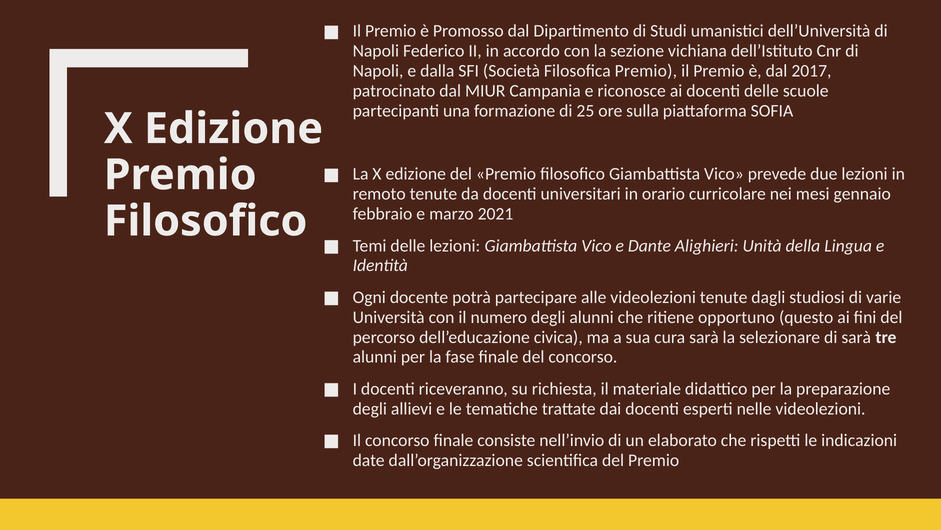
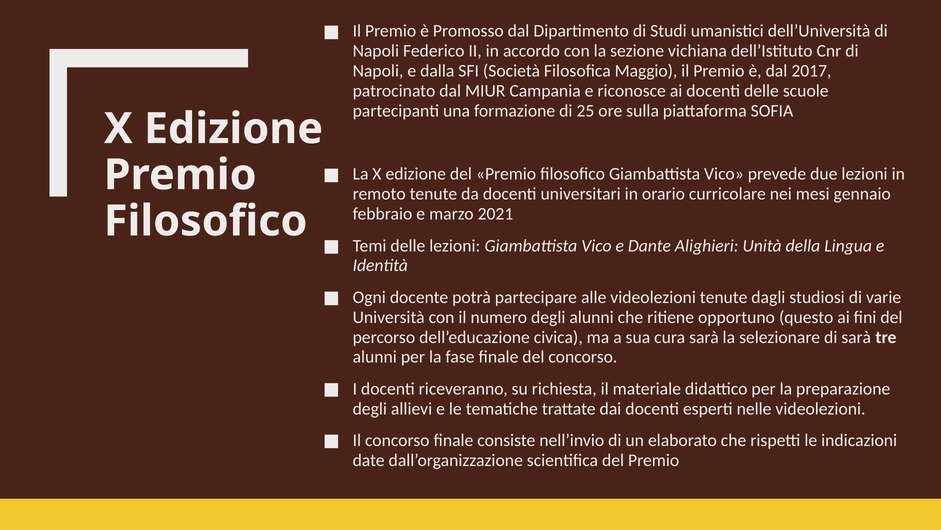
Filosofica Premio: Premio -> Maggio (646, 71)
